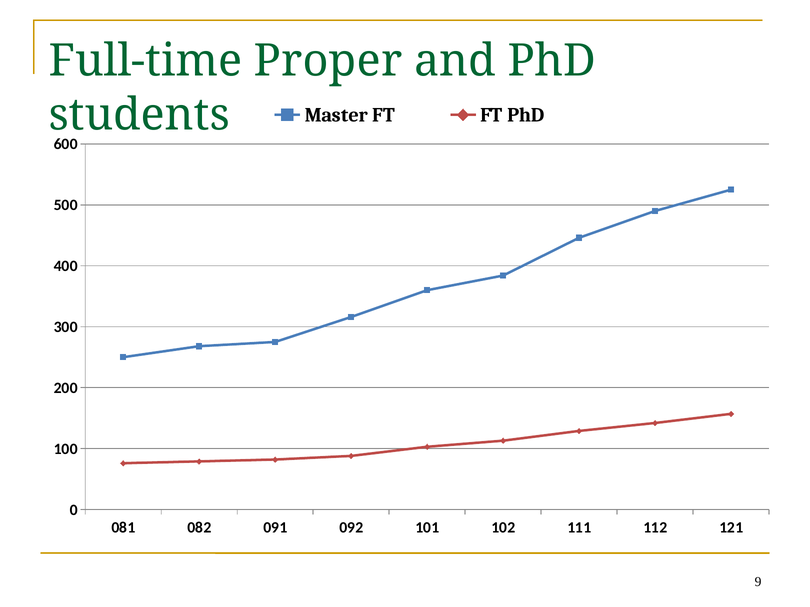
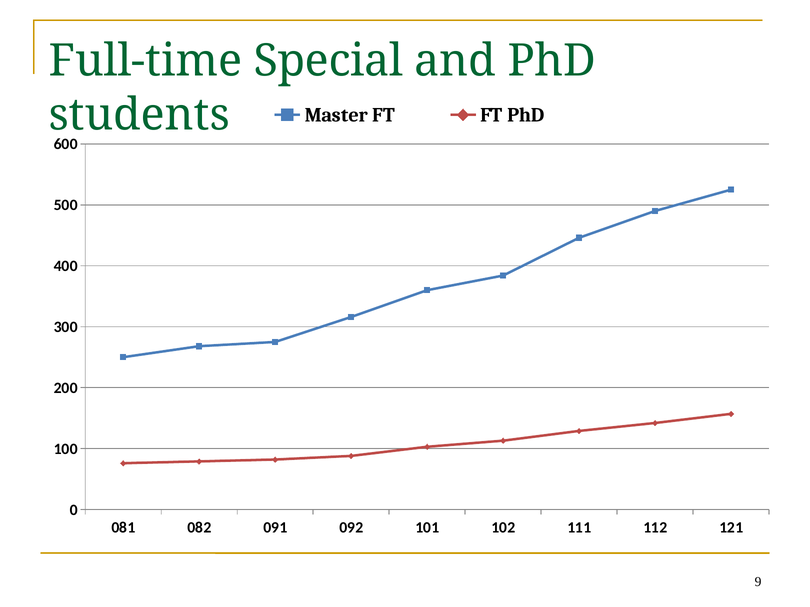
Proper: Proper -> Special (328, 61)
